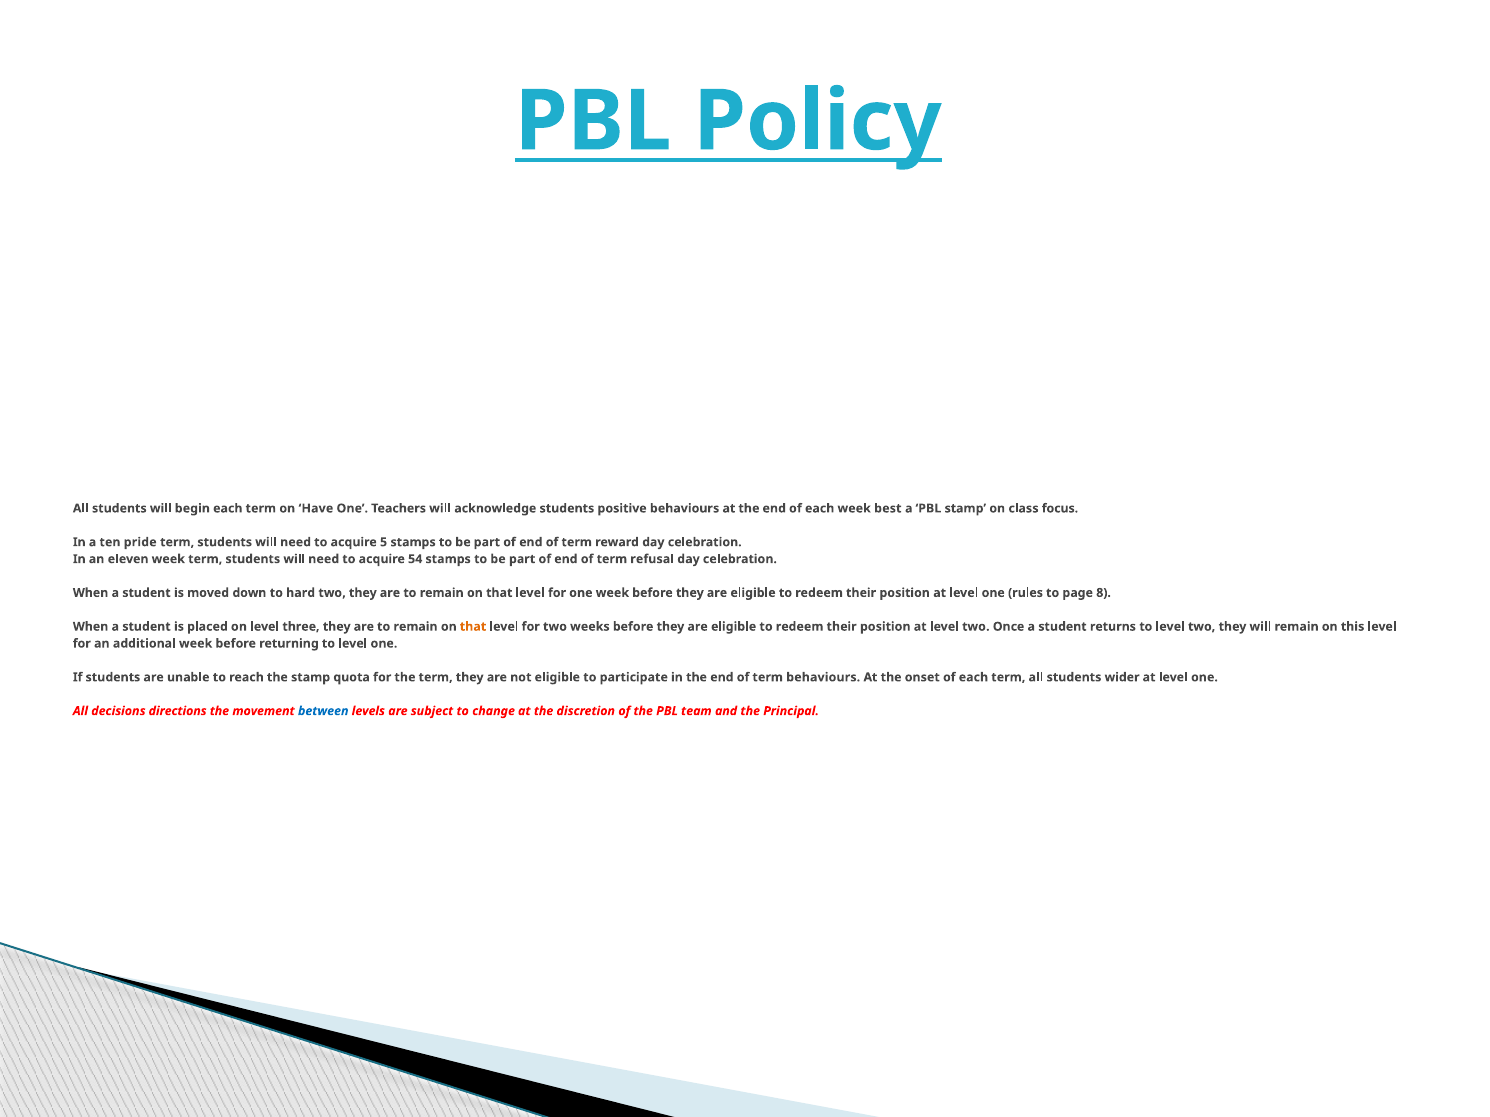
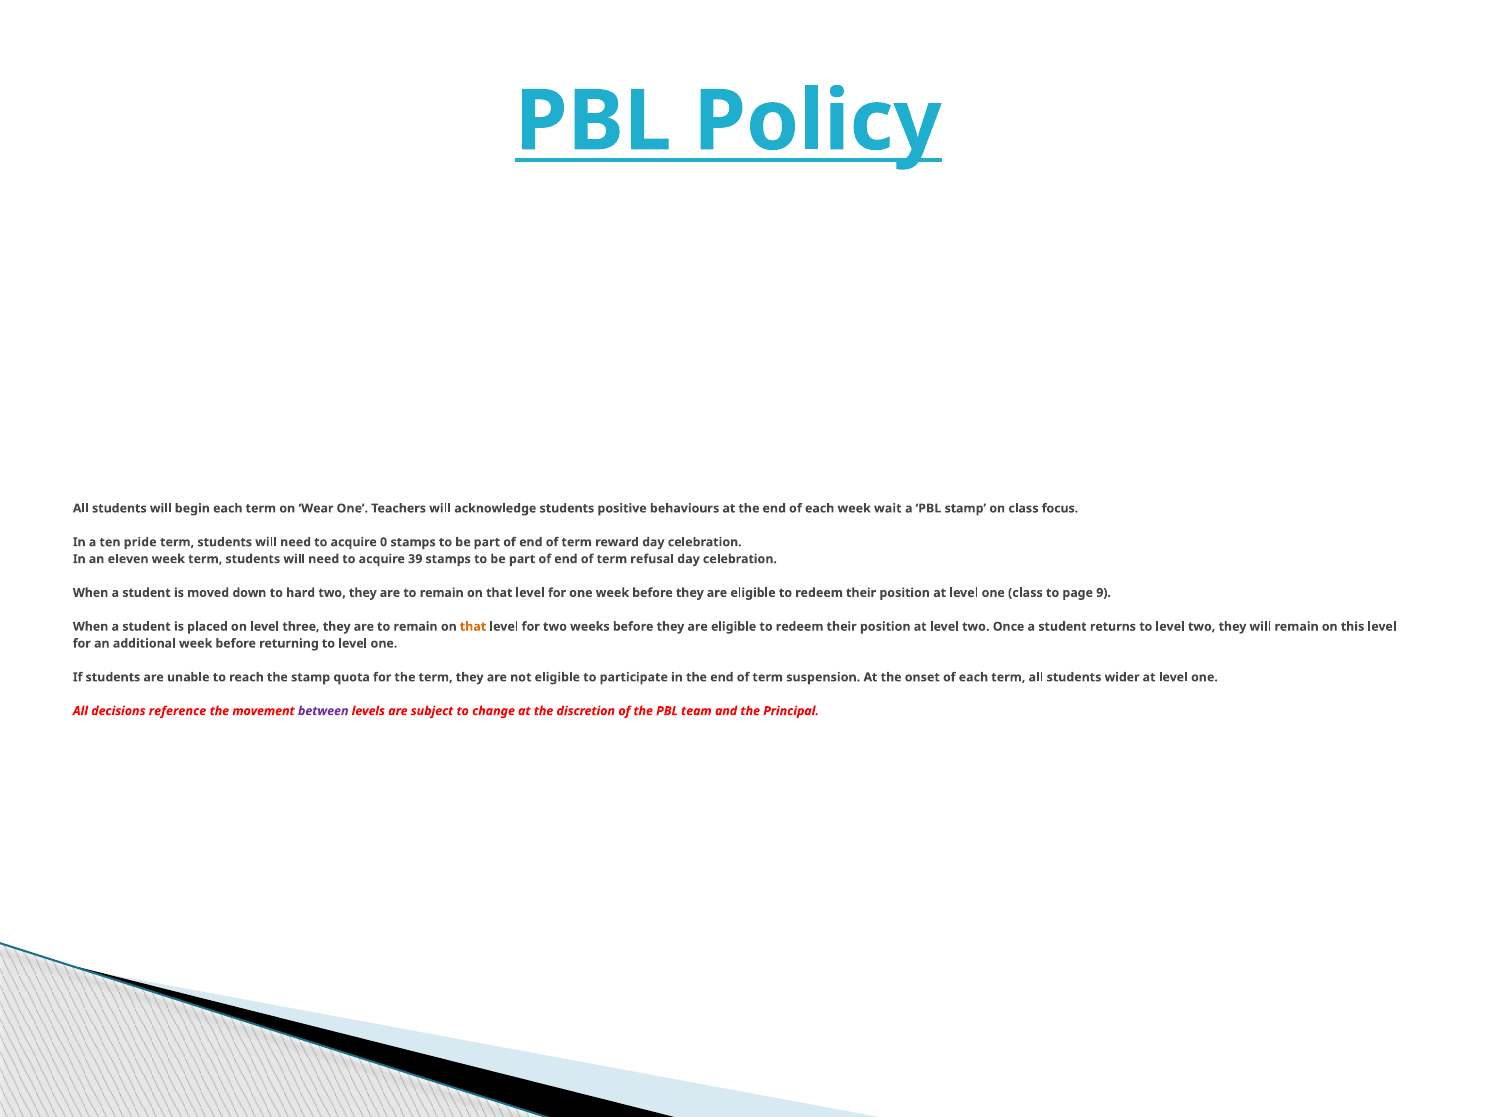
Have: Have -> Wear (316, 509)
best: best -> wait (888, 509)
5: 5 -> 0 (384, 542)
54: 54 -> 39 (415, 559)
one rules: rules -> class (1025, 593)
8: 8 -> 9 (1104, 593)
term behaviours: behaviours -> suspension (823, 678)
directions: directions -> reference (177, 711)
between colour: blue -> purple (323, 711)
